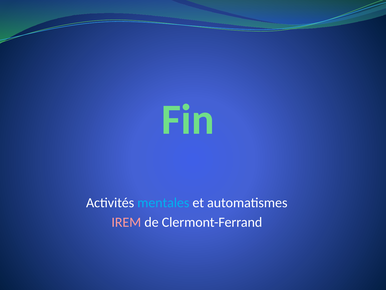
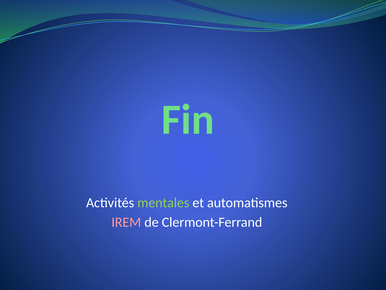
mentales colour: light blue -> light green (163, 202)
